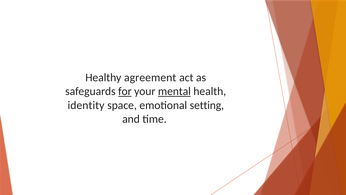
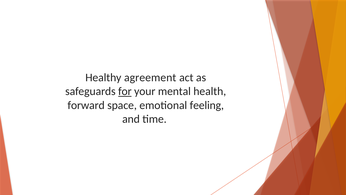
mental underline: present -> none (174, 91)
identity: identity -> forward (86, 105)
setting: setting -> feeling (207, 105)
